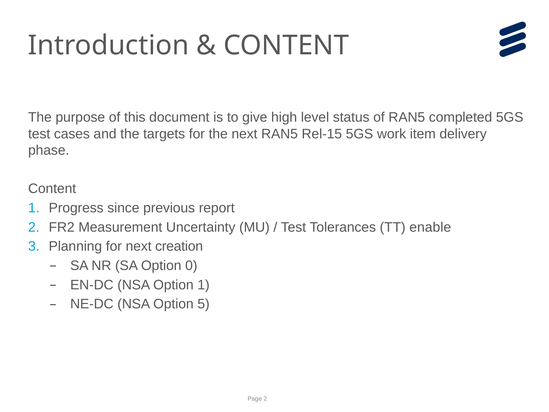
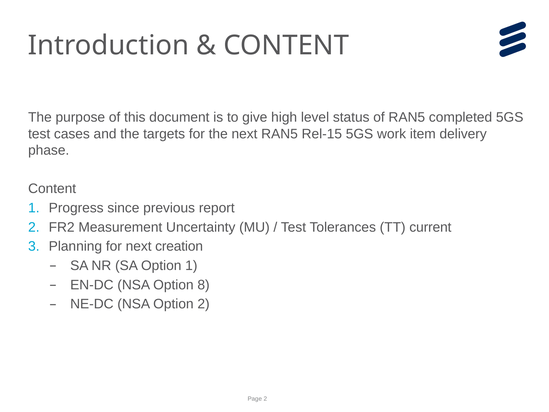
enable: enable -> current (430, 227)
Option 0: 0 -> 1 (191, 265)
Option 1: 1 -> 8 (204, 285)
Option 5: 5 -> 2 (204, 304)
